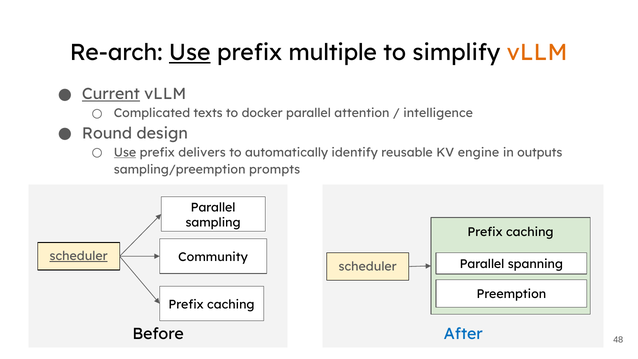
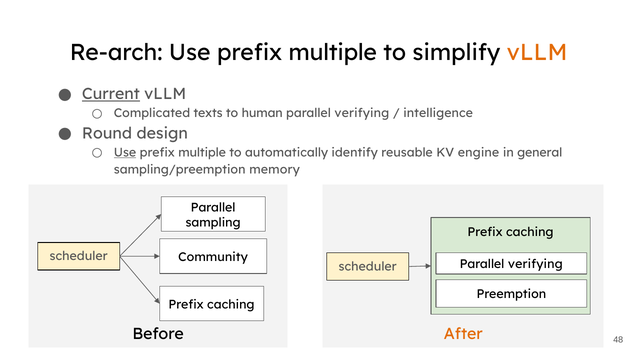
Use underline: present -> none (190, 53)
docker: docker -> human (262, 113)
attention: attention -> verifying (362, 113)
delivers: delivers -> multiple (202, 152)
outputs: outputs -> general (540, 152)
prompts: prompts -> memory (275, 170)
scheduler underline: present -> none (79, 256)
spanning: spanning -> verifying (535, 264)
After colour: blue -> orange (463, 334)
